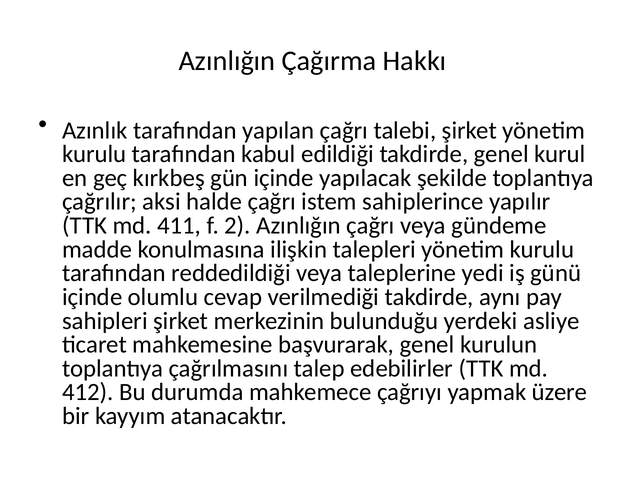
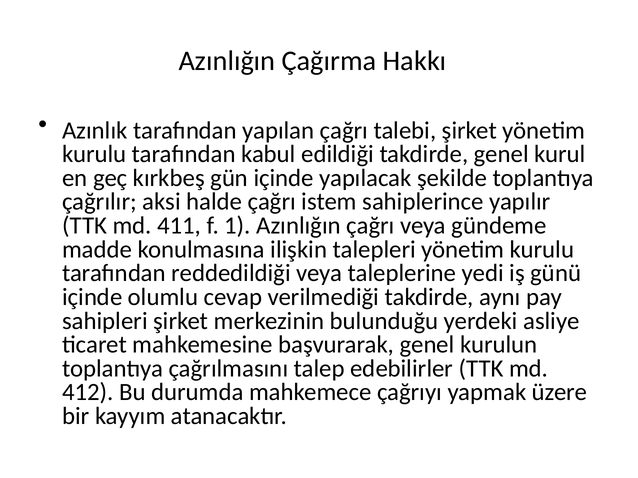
2: 2 -> 1 (238, 226)
